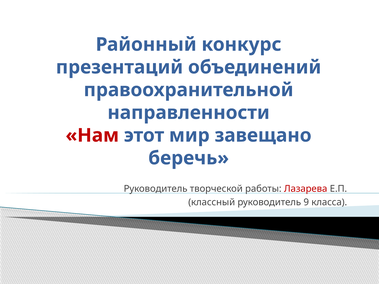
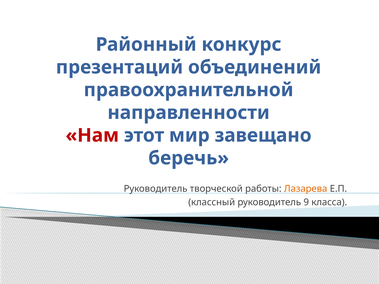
Лазарева colour: red -> orange (306, 189)
